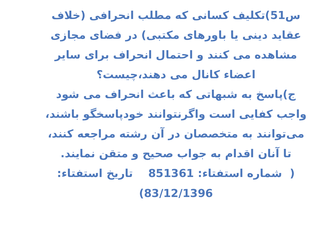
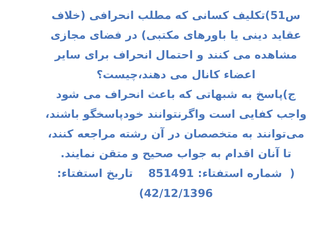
851361: 851361 -> 851491 (171, 173)
83/12/1396: 83/12/1396 -> 42/12/1396 (179, 193)
